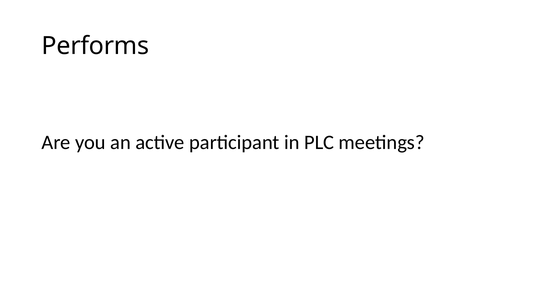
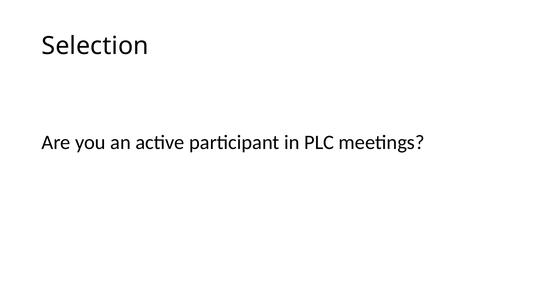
Performs: Performs -> Selection (95, 46)
